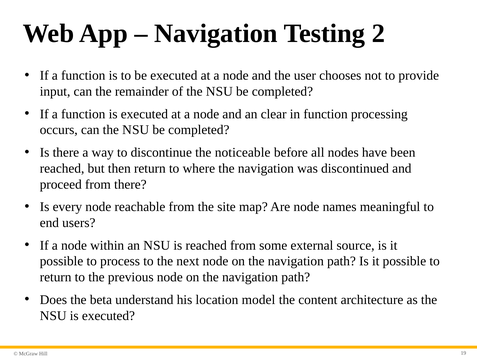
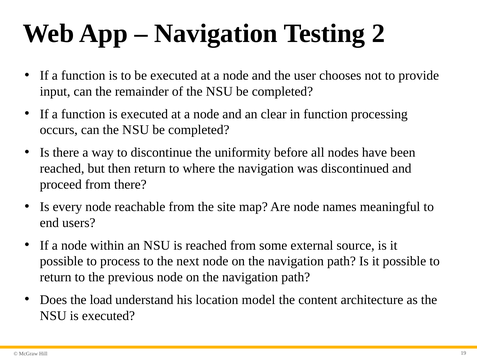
noticeable: noticeable -> uniformity (243, 152)
beta: beta -> load (101, 299)
